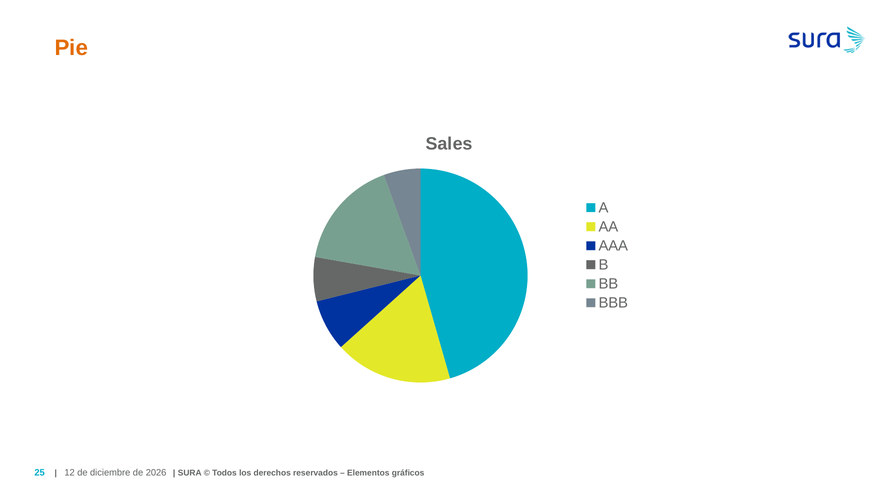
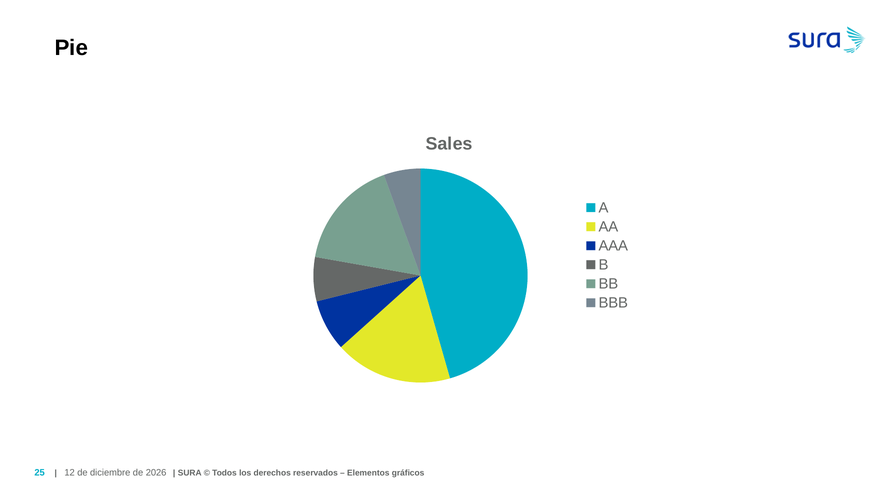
Pie colour: orange -> black (71, 48)
